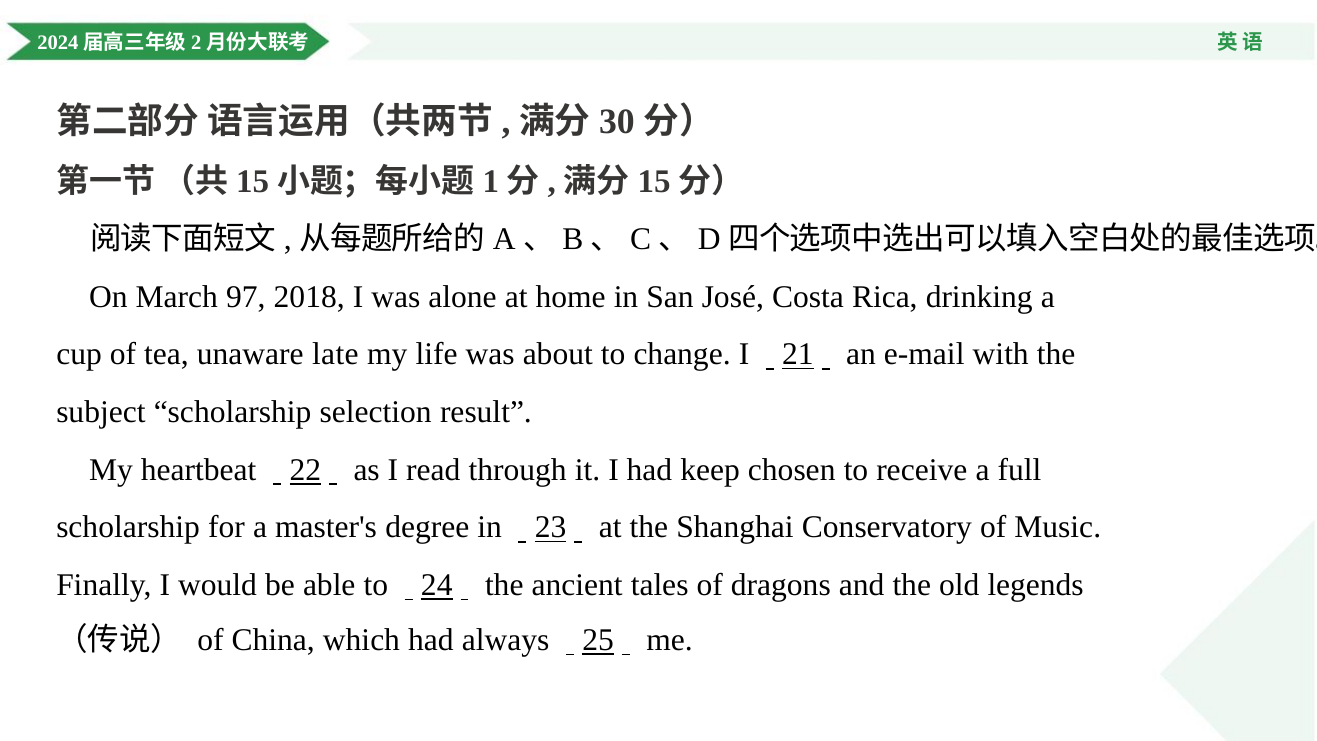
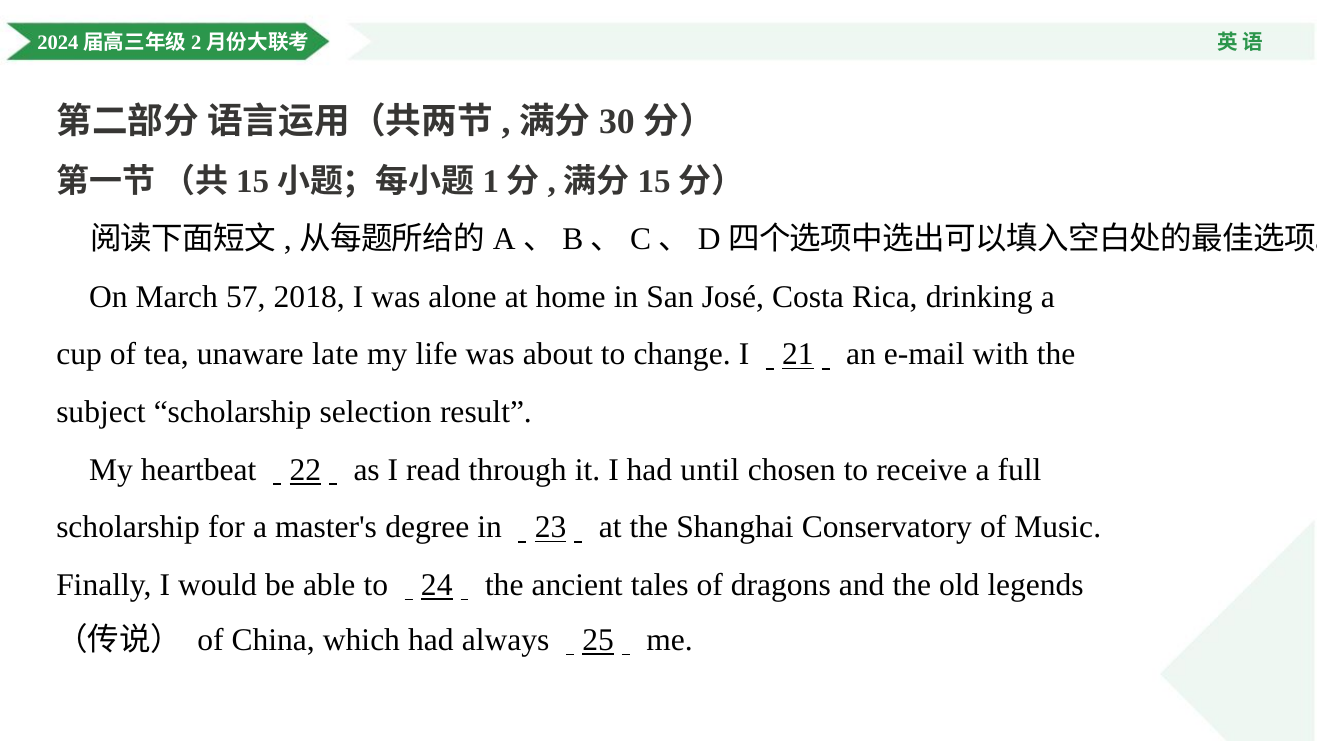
97: 97 -> 57 (246, 297)
keep: keep -> until (710, 470)
